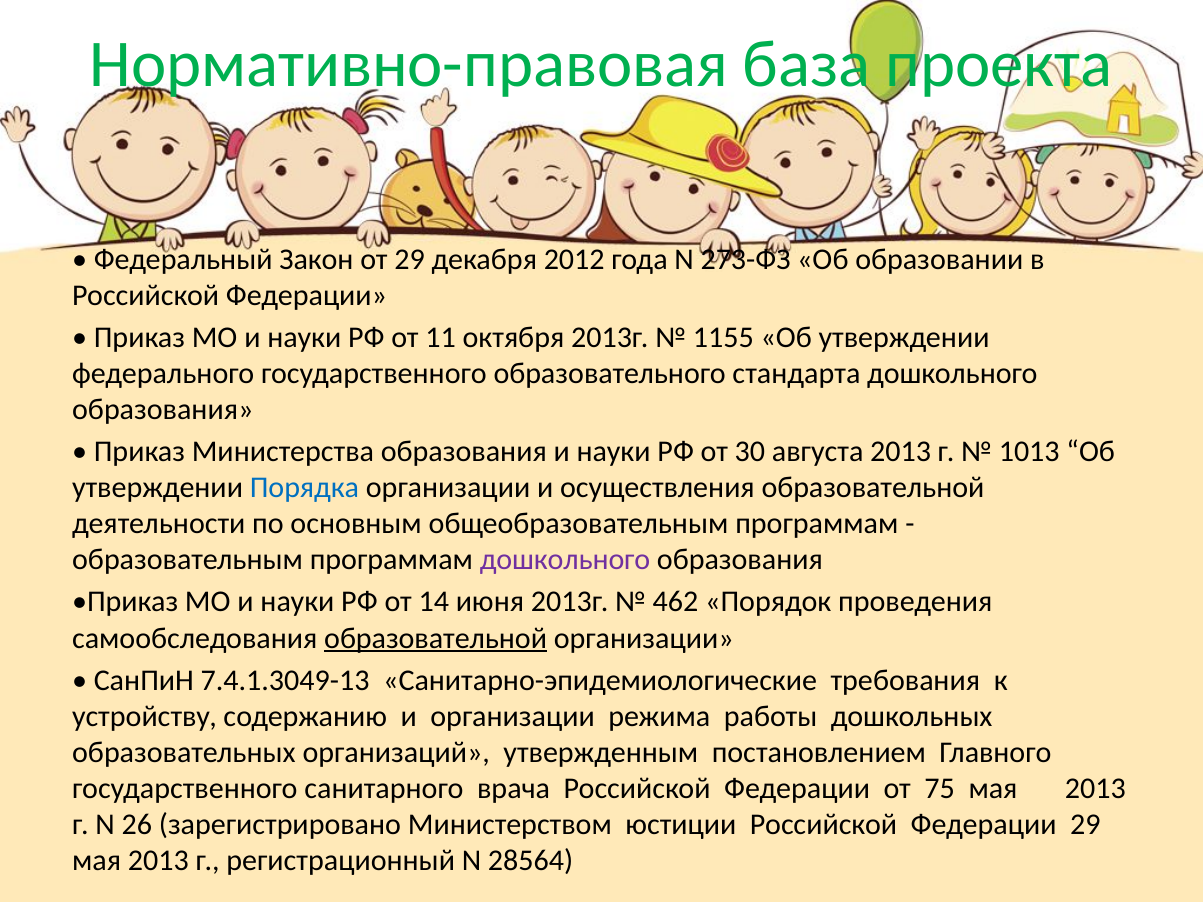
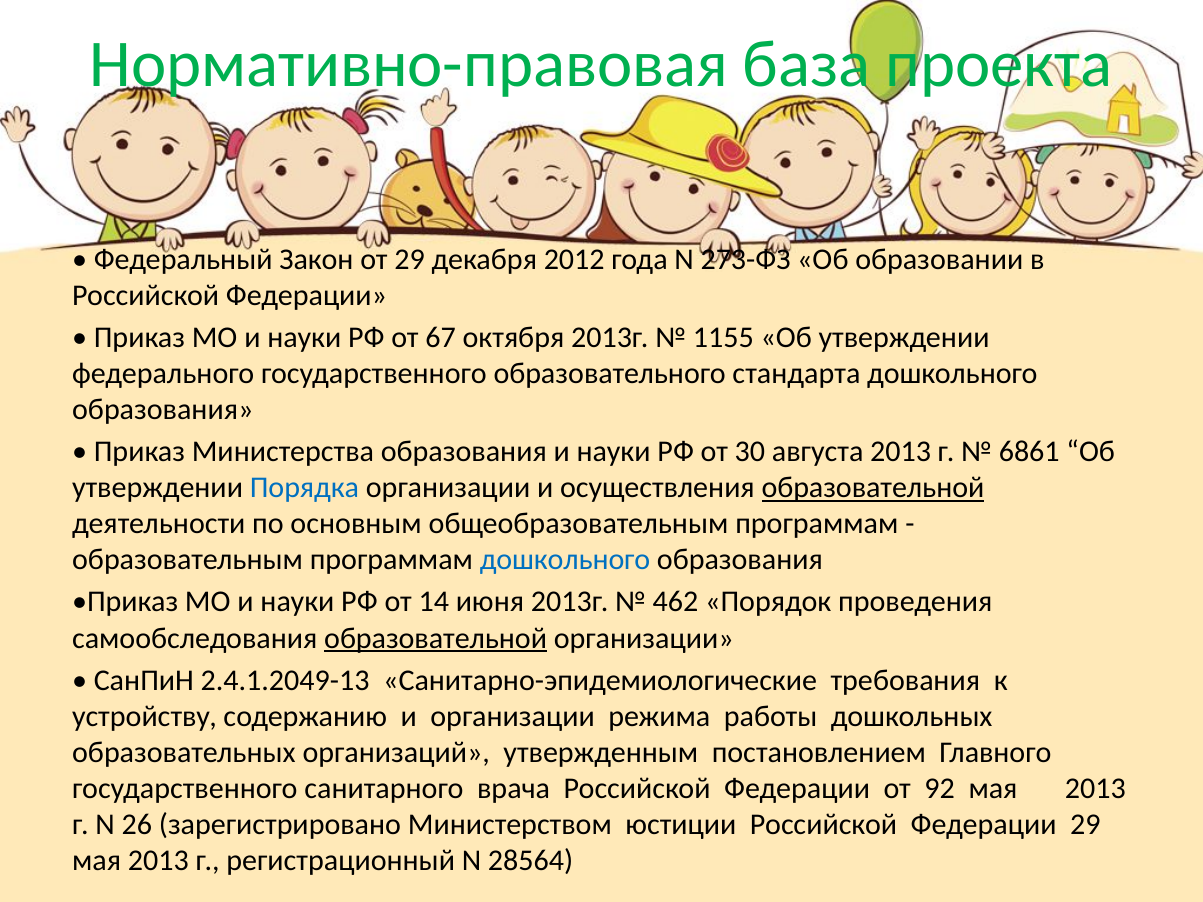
11: 11 -> 67 (441, 338)
1013: 1013 -> 6861 (1029, 452)
образовательной underline: none -> present (873, 488)
дошкольного colour: purple -> blue (565, 560)
7.4.1.3049-13: 7.4.1.3049-13 -> 2.4.1.2049-13 (285, 680)
75: 75 -> 92 (940, 789)
